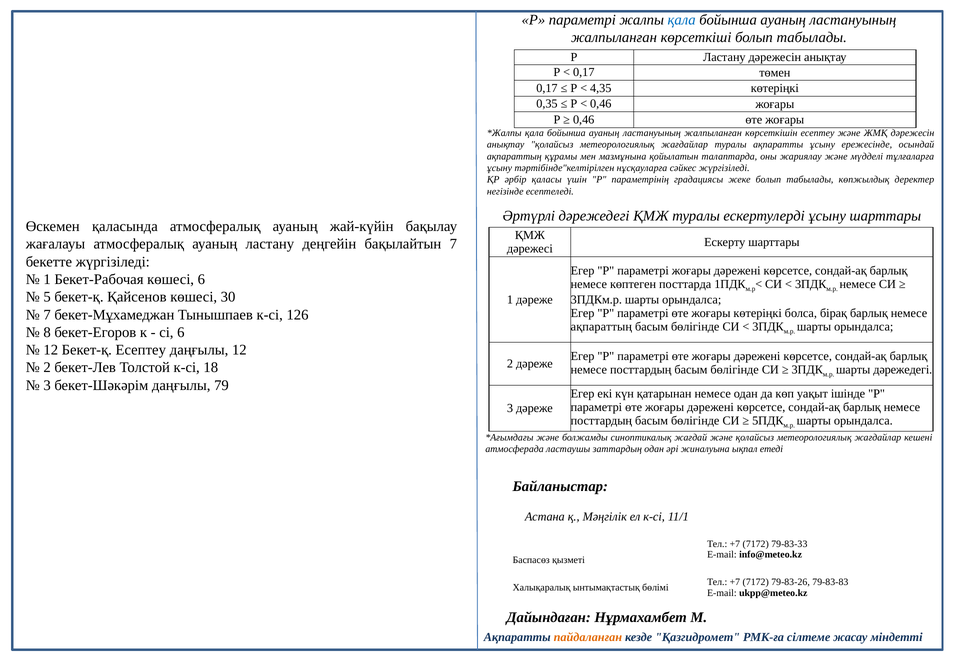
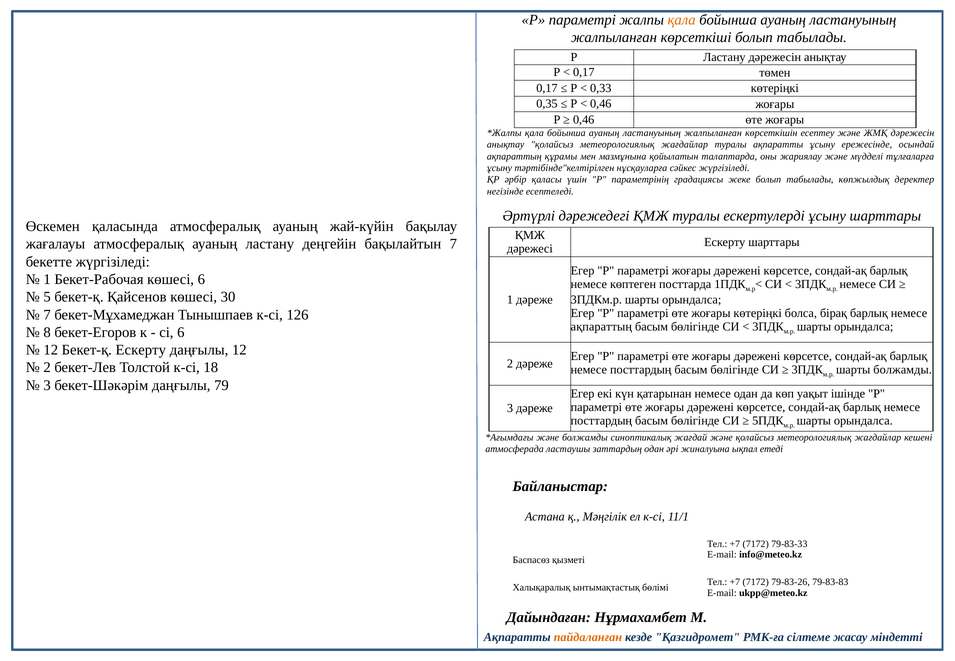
қала colour: blue -> orange (682, 20)
4,35: 4,35 -> 0,33 (601, 88)
Бекет-қ Есептеу: Есептеу -> Ескерту (141, 350)
шарты дәрежедегі: дәрежедегі -> болжамды (903, 370)
